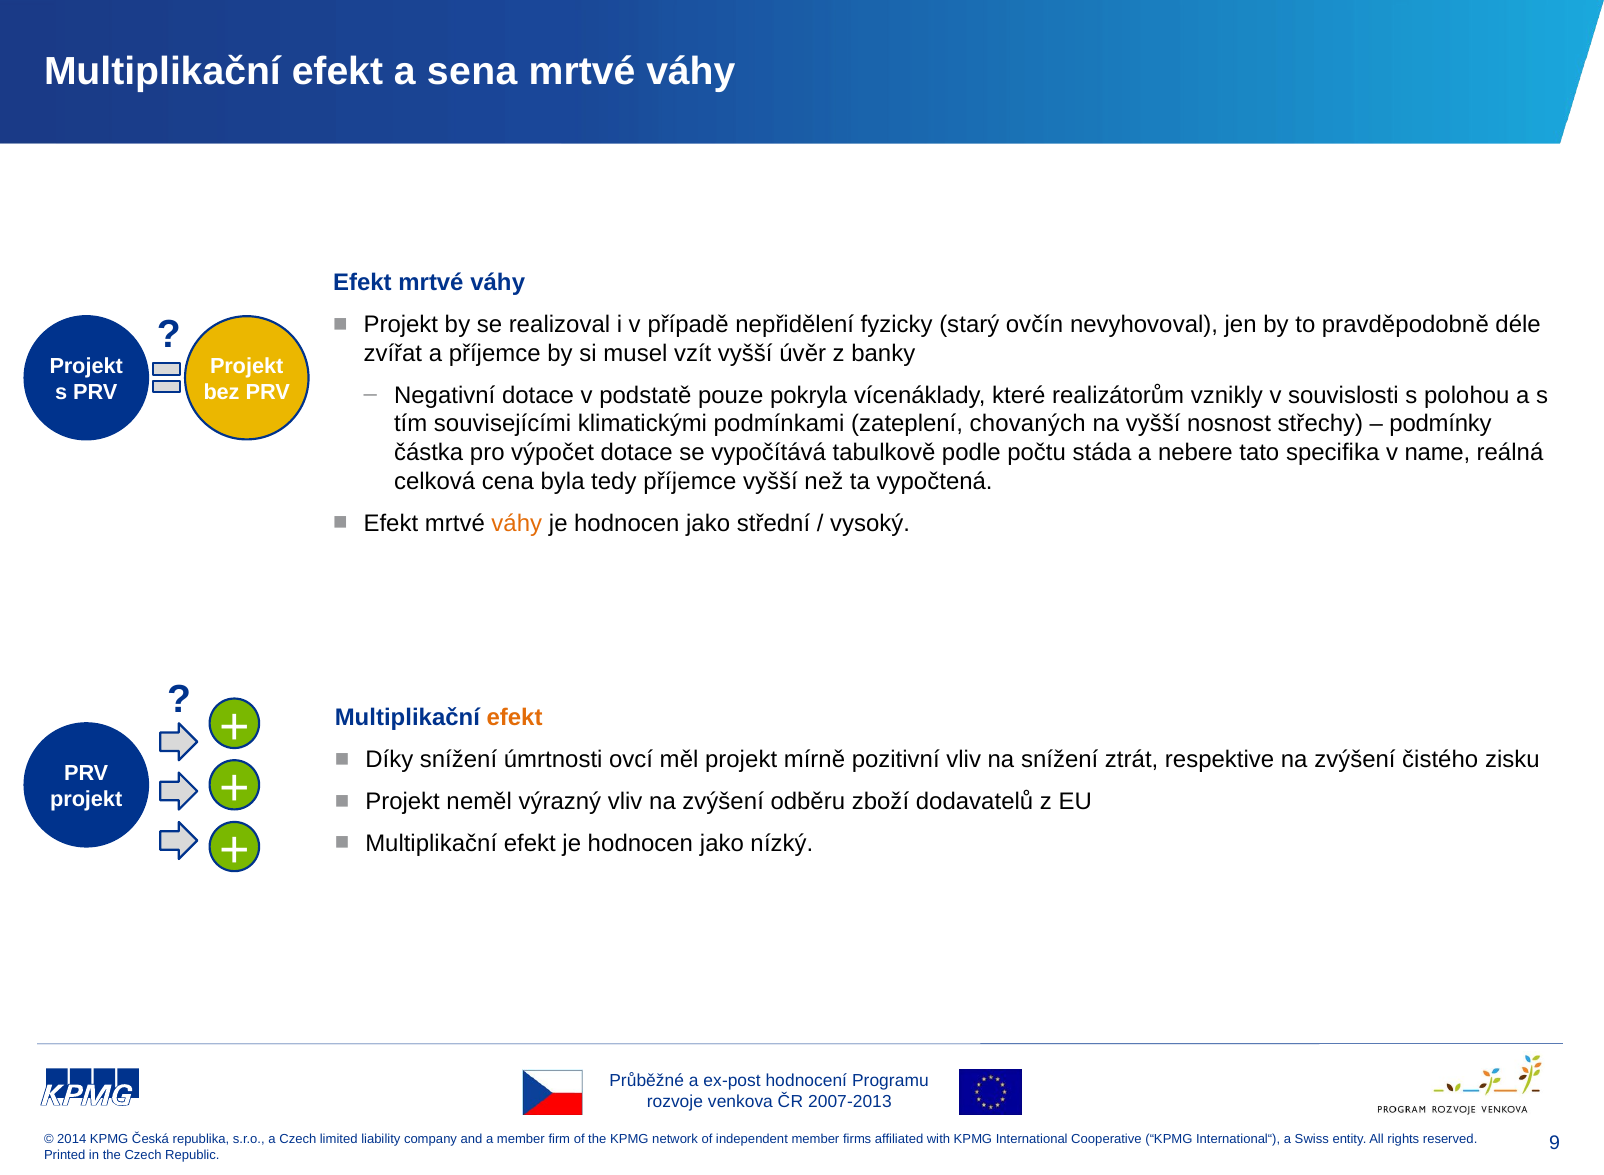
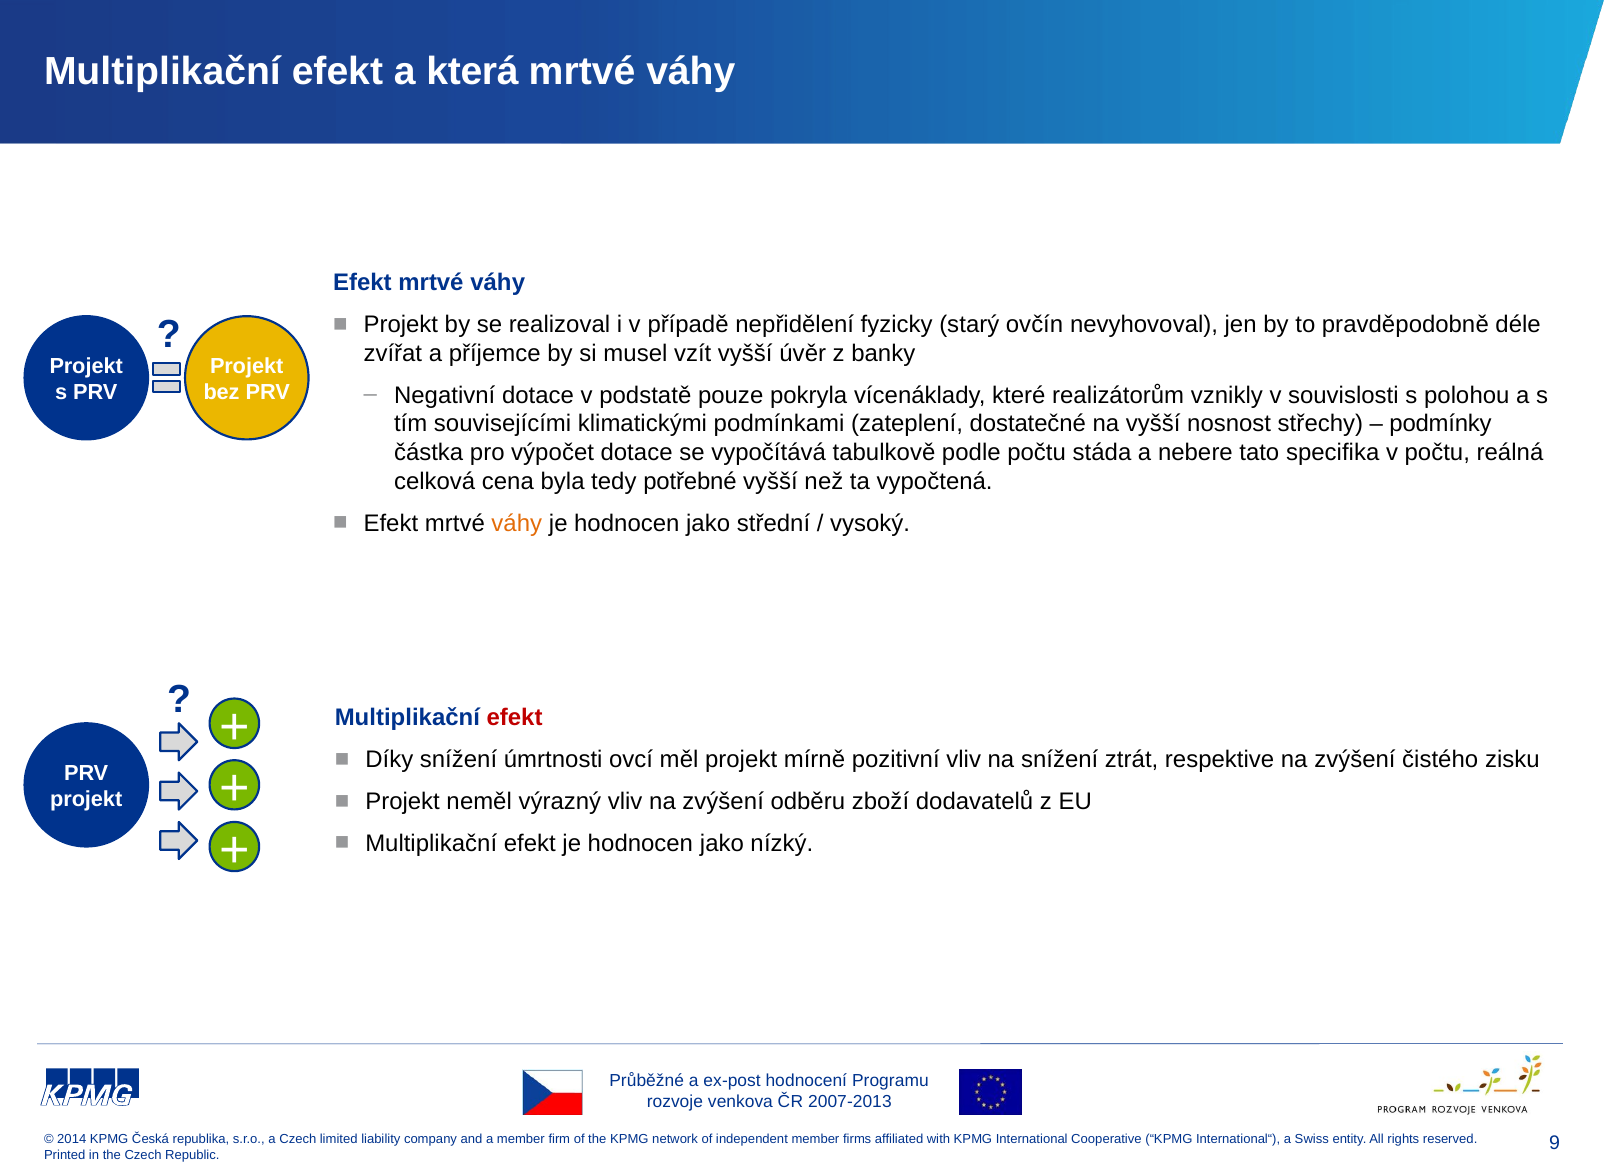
sena: sena -> která (473, 72)
chovaných: chovaných -> dostatečné (1028, 424)
v name: name -> počtu (1437, 453)
tedy příjemce: příjemce -> potřebné (690, 481)
efekt colour: orange -> red (515, 718)
